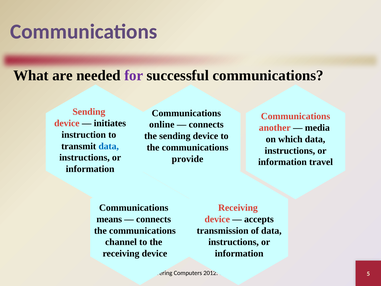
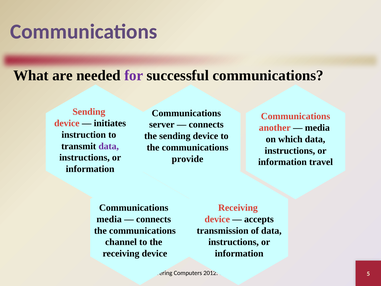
online: online -> server (162, 124)
data colour: blue -> purple (109, 146)
means: means -> media (109, 219)
